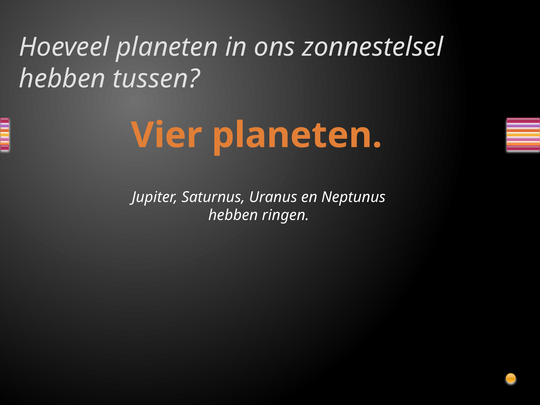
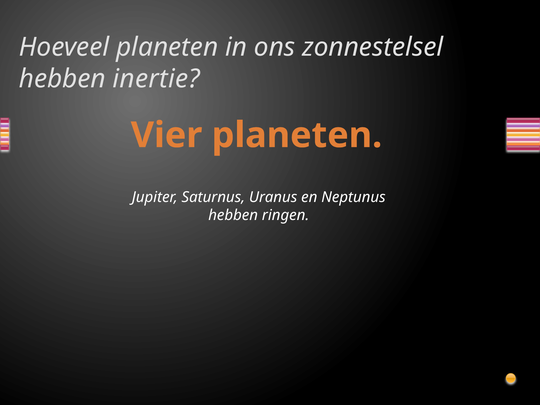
tussen: tussen -> inertie (156, 79)
